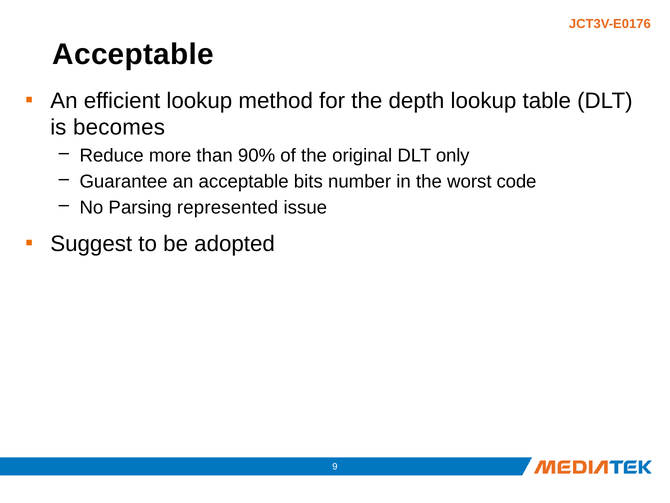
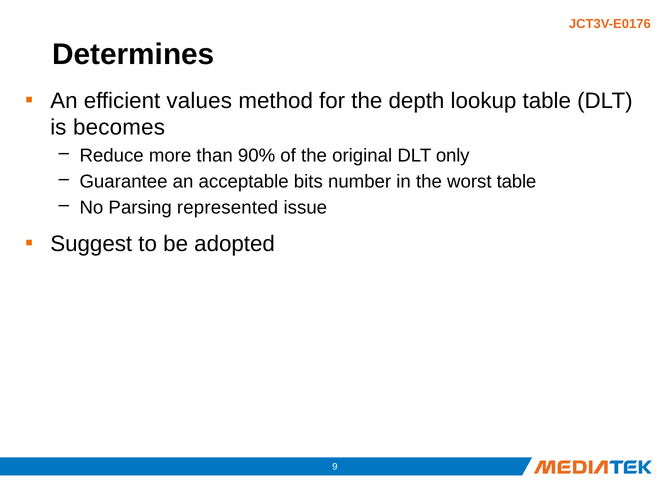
Acceptable: Acceptable -> Determines (133, 54)
efficient lookup: lookup -> values (199, 101)
worst code: code -> table (517, 182)
